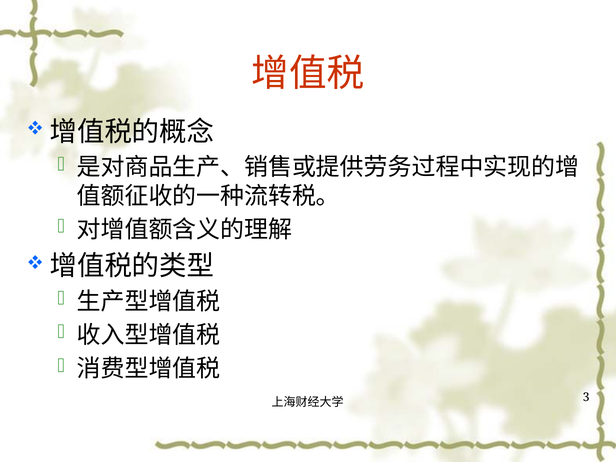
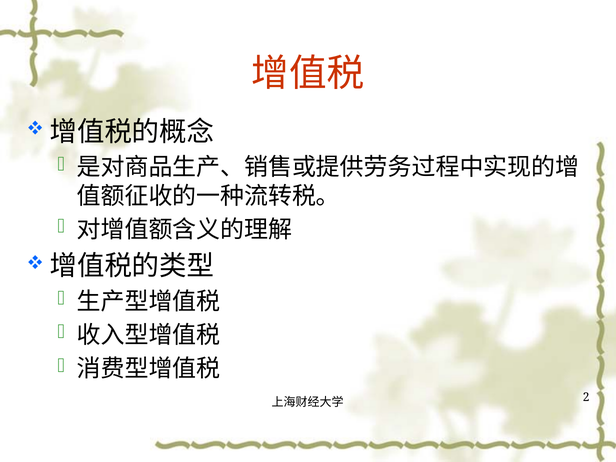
3: 3 -> 2 (586, 397)
